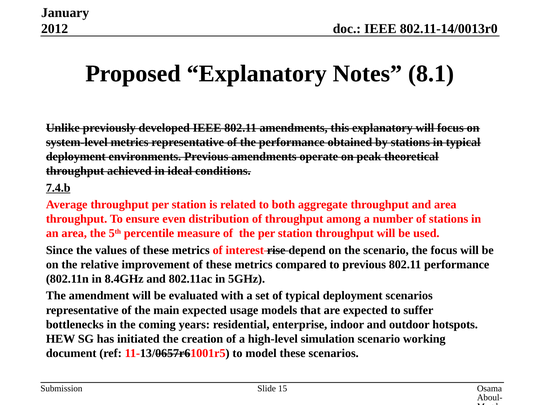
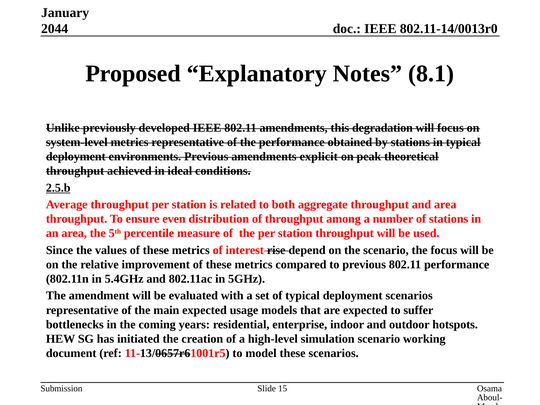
2012: 2012 -> 2044 (55, 29)
this explanatory: explanatory -> degradation (382, 128)
operate: operate -> explicit (319, 157)
7.4.b: 7.4.b -> 2.5.b (58, 188)
8.4GHz: 8.4GHz -> 5.4GHz (124, 279)
